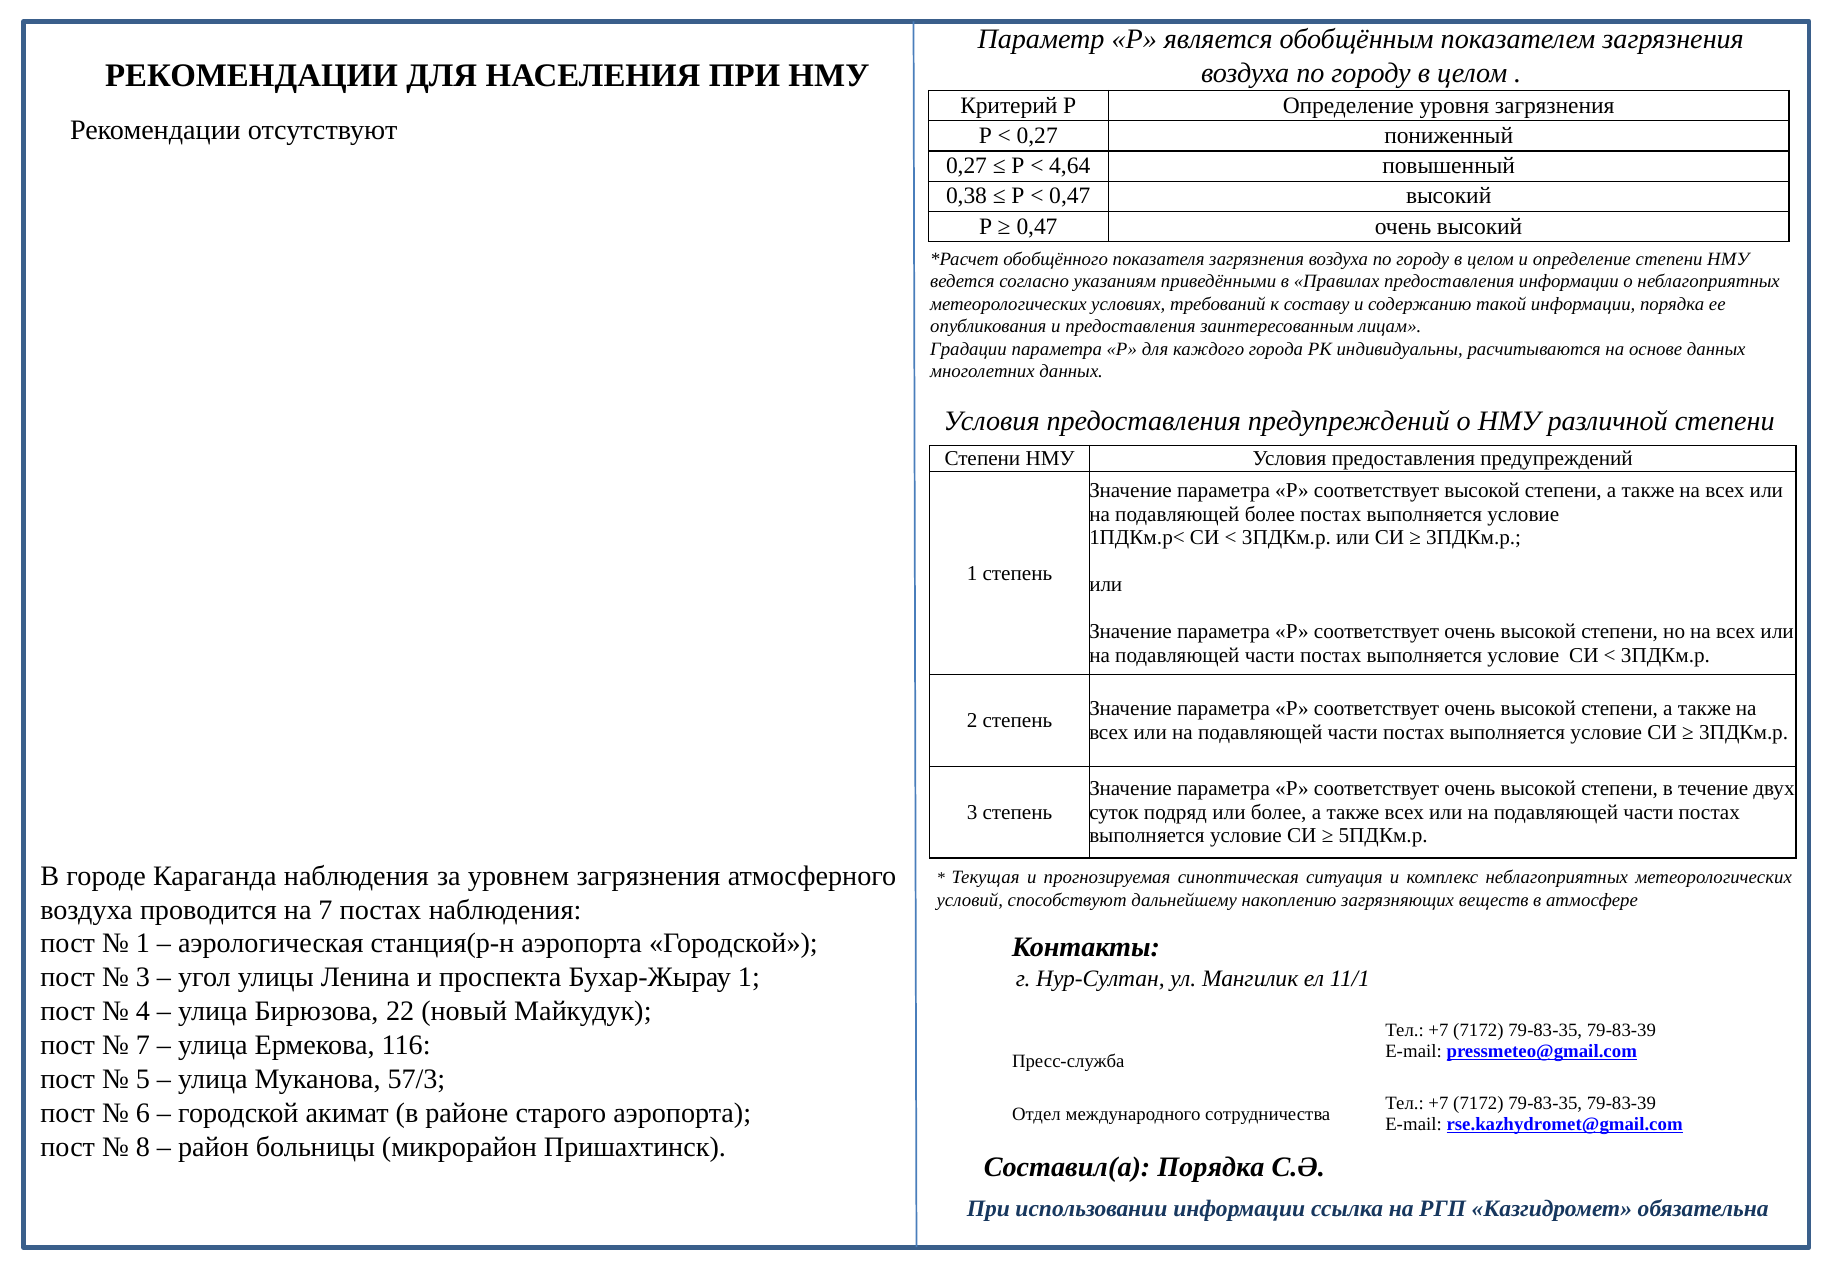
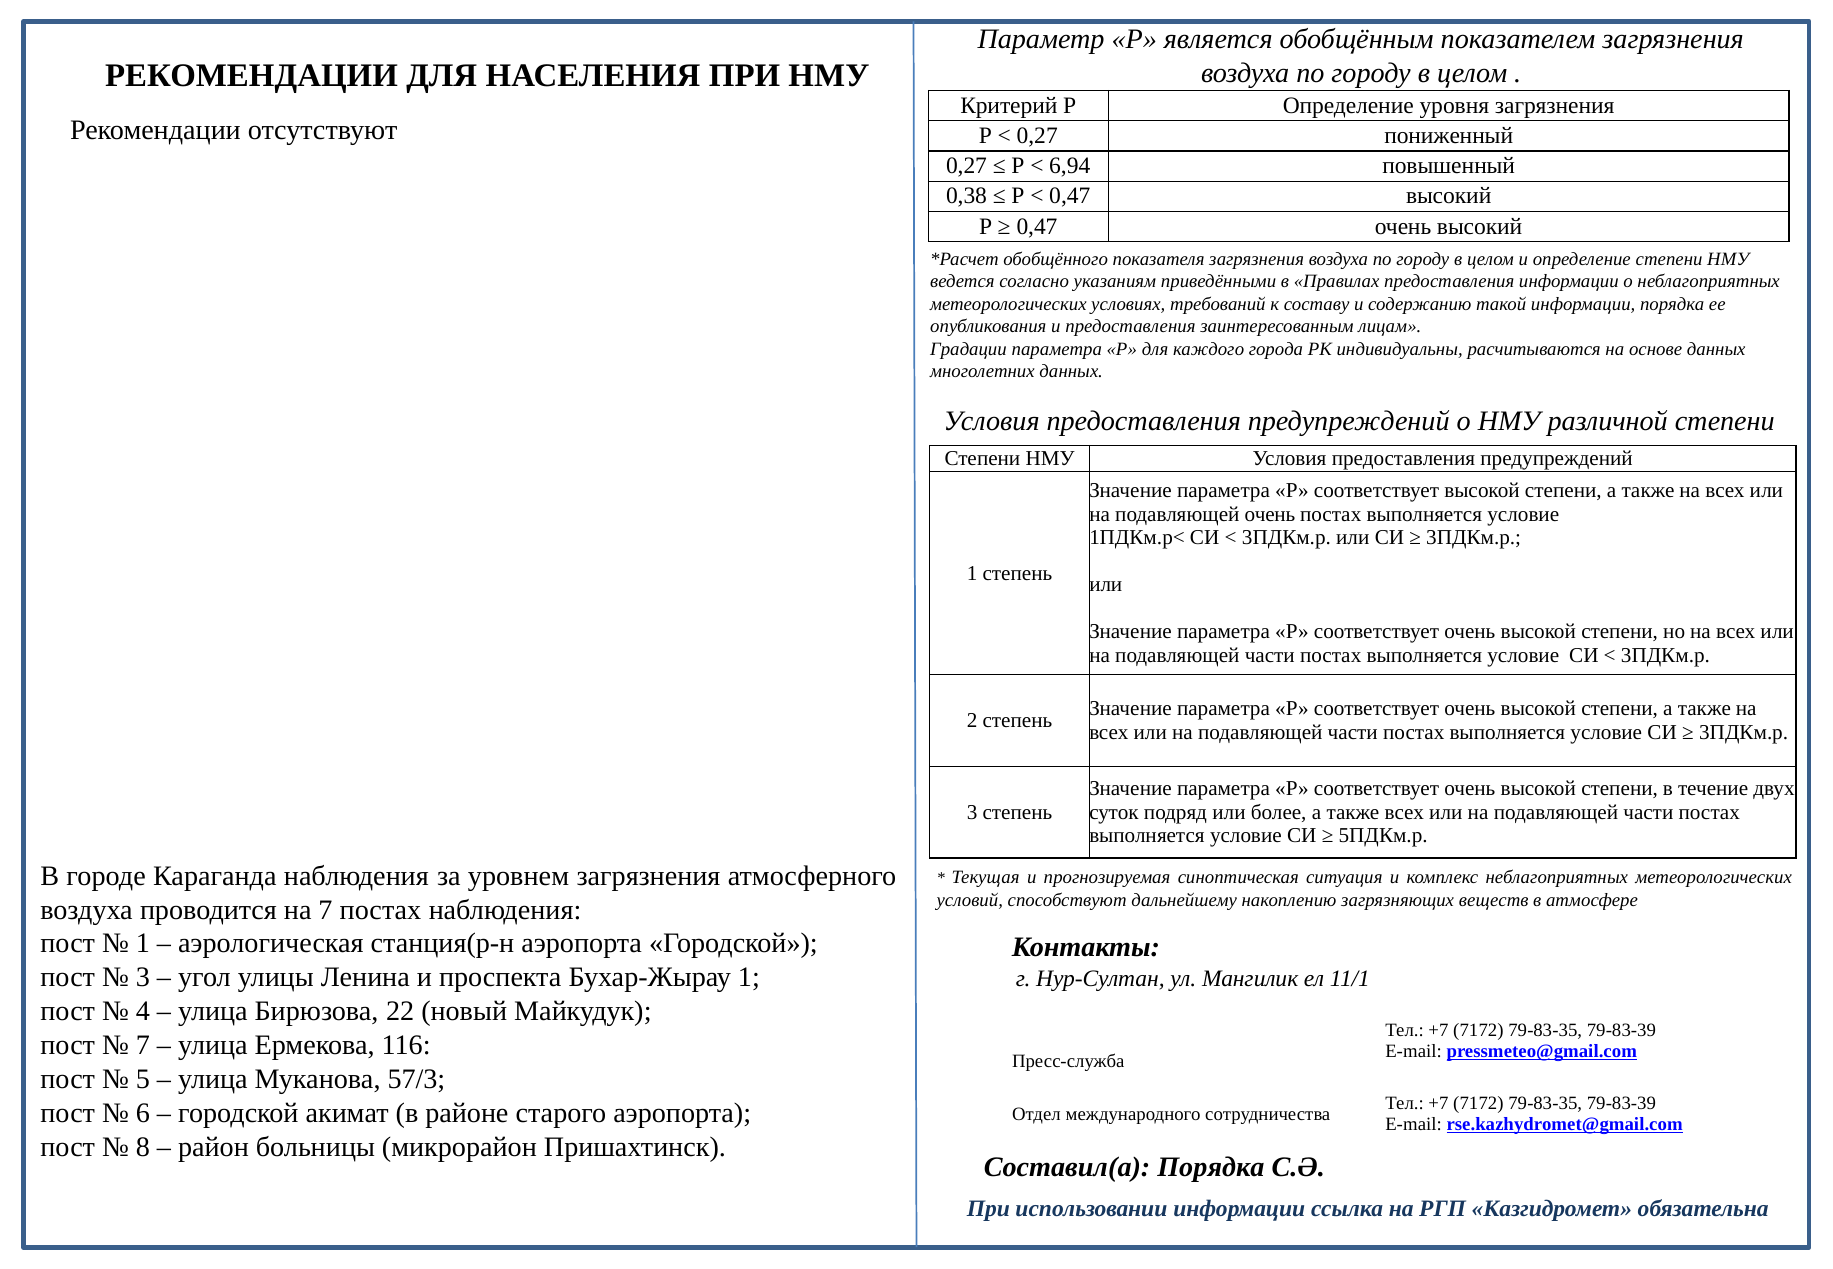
4,64: 4,64 -> 6,94 (1070, 166)
подавляющей более: более -> очень (1270, 514)
